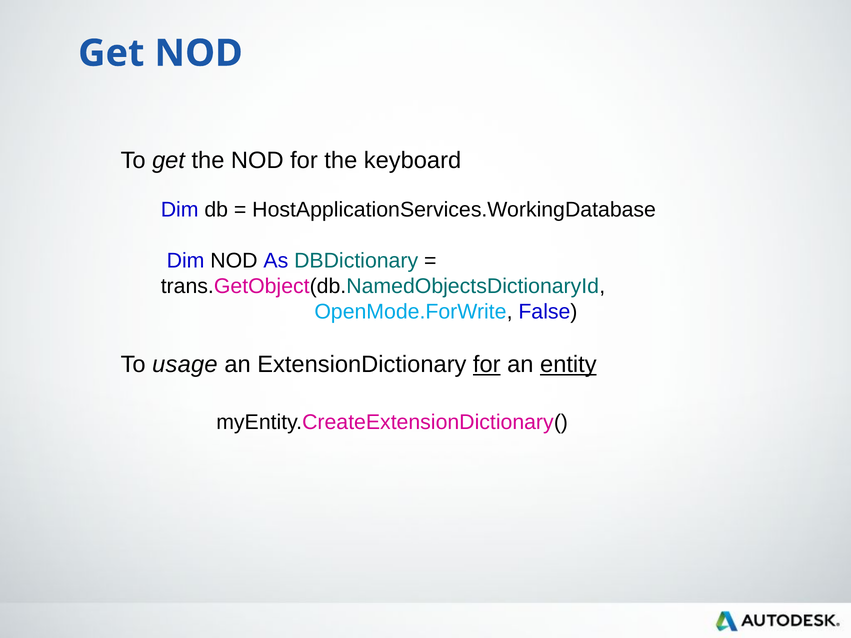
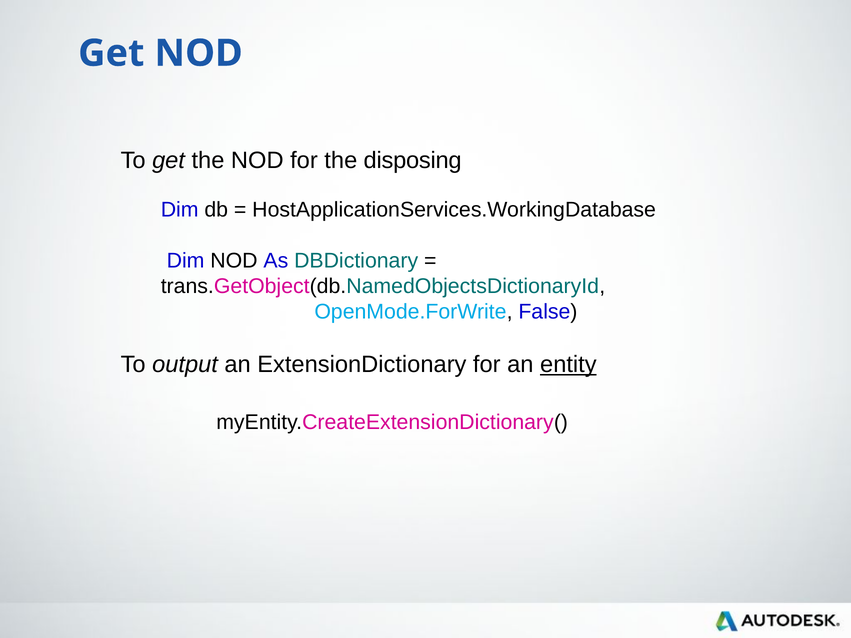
keyboard: keyboard -> disposing (413, 160)
usage: usage -> output (185, 365)
for underline: present -> none (487, 365)
